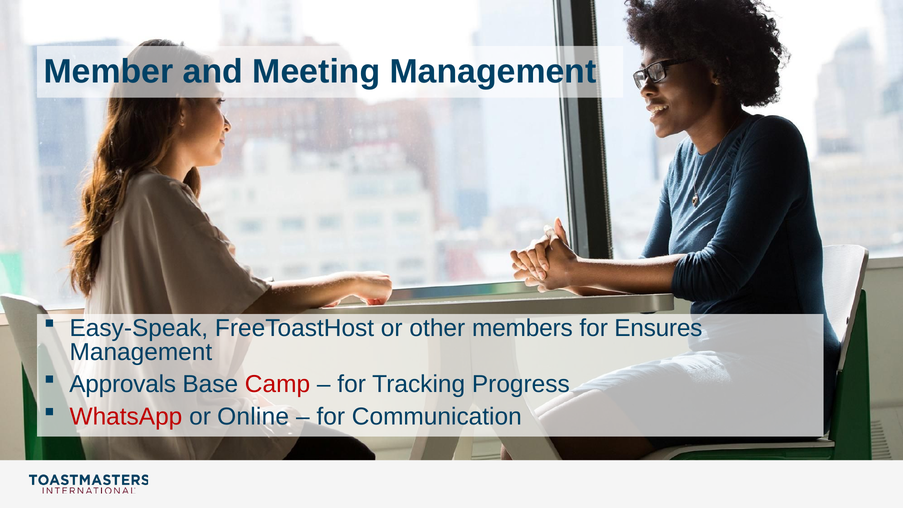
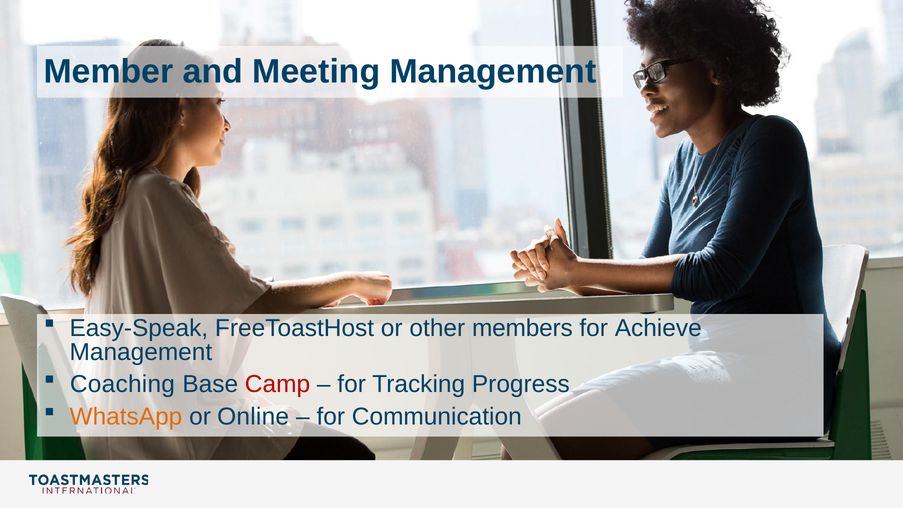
Ensures: Ensures -> Achieve (658, 328)
Approvals: Approvals -> Coaching (122, 384)
WhatsApp colour: red -> orange (126, 417)
